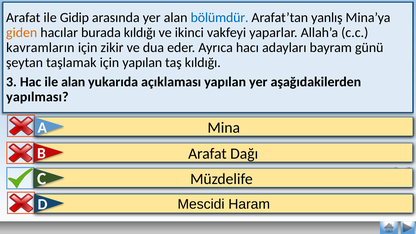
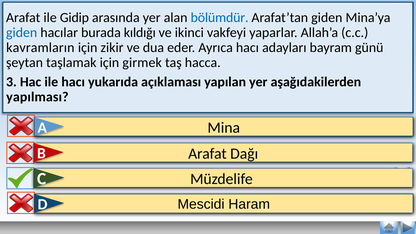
Arafat’tan yanlış: yanlış -> giden (327, 18)
giden colour: orange -> blue (22, 33)
için yapılan: yapılan -> girmek (142, 63)
taş kıldığı: kıldığı -> hacca (203, 63)
ile alan: alan -> hacı (73, 82)
